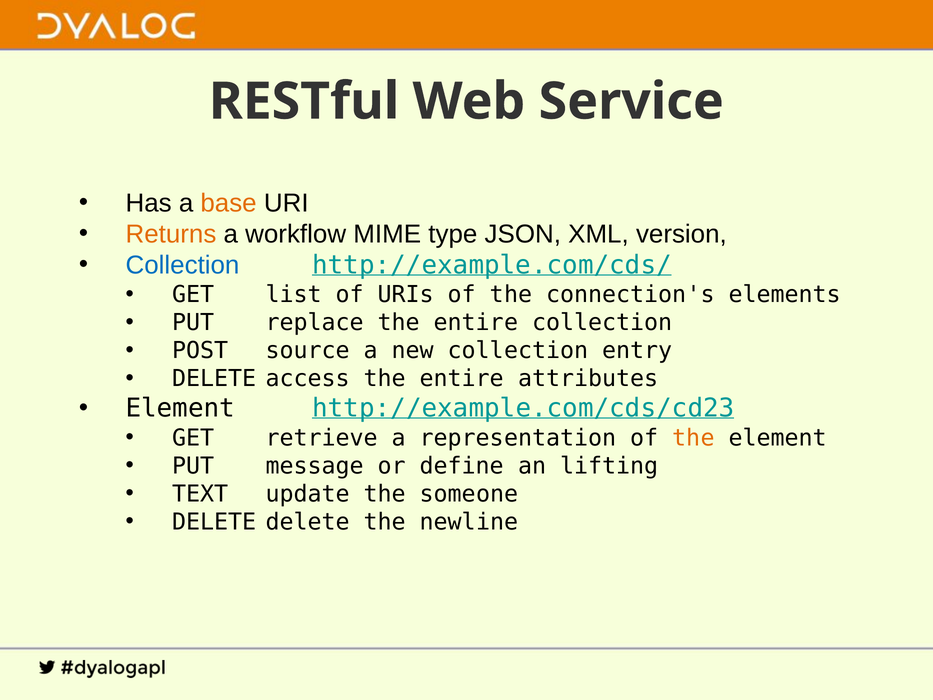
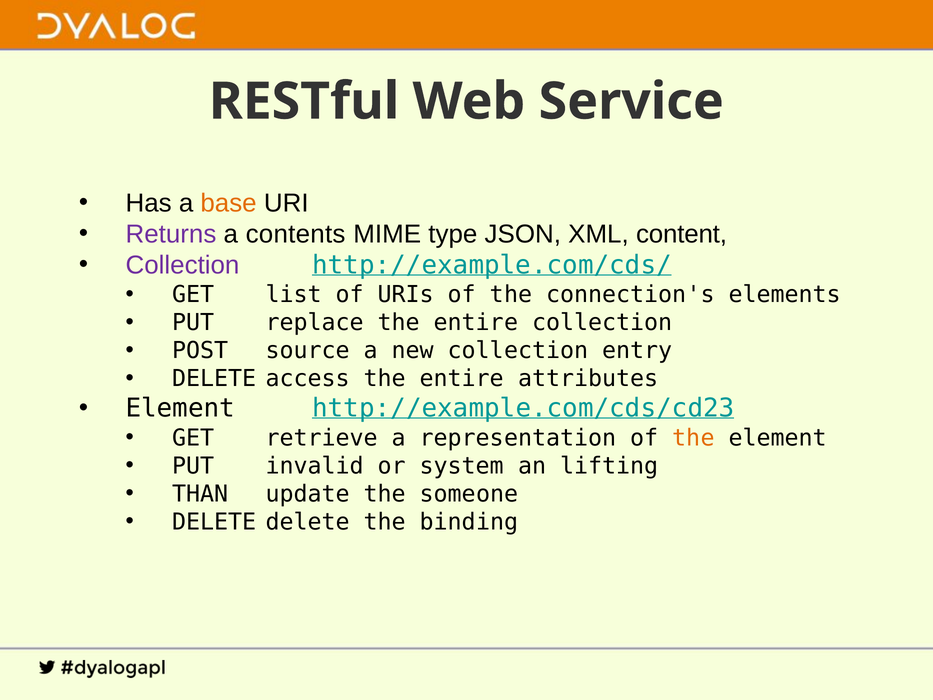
Returns colour: orange -> purple (171, 234)
workflow: workflow -> contents (296, 234)
version: version -> content (681, 234)
Collection colour: blue -> purple (182, 265)
message: message -> invalid (315, 466)
define: define -> system (462, 466)
TEXT: TEXT -> THAN (200, 494)
newline: newline -> binding (469, 522)
